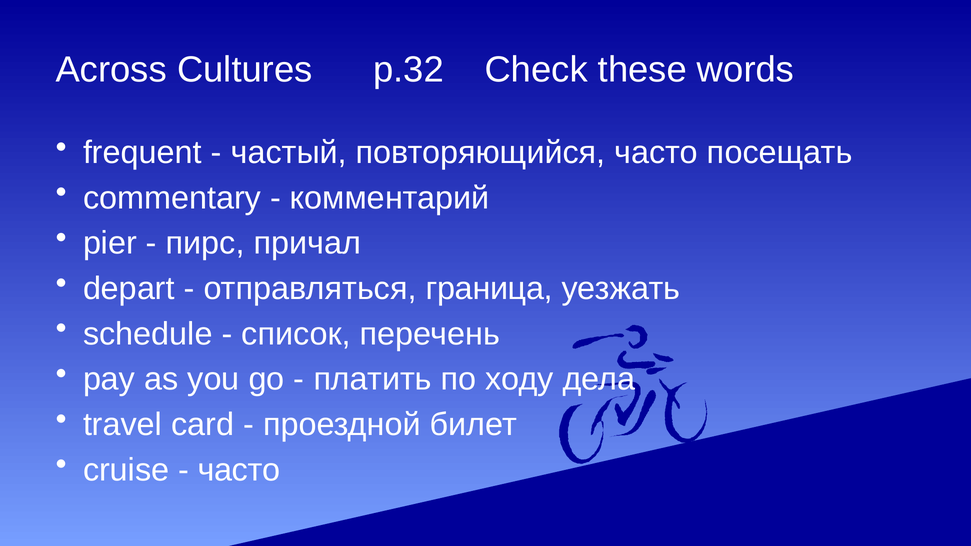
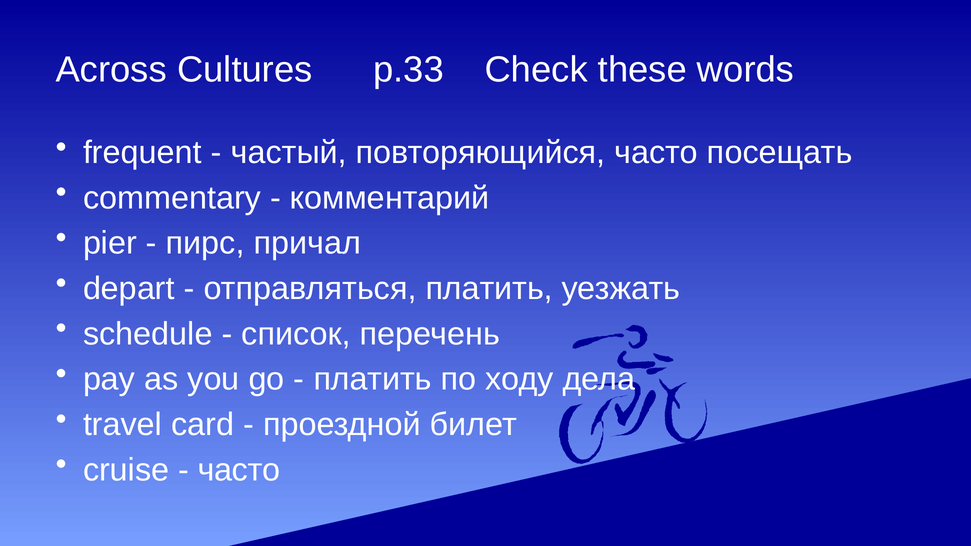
p.32: p.32 -> p.33 (409, 70)
отправляться граница: граница -> платить (489, 289)
